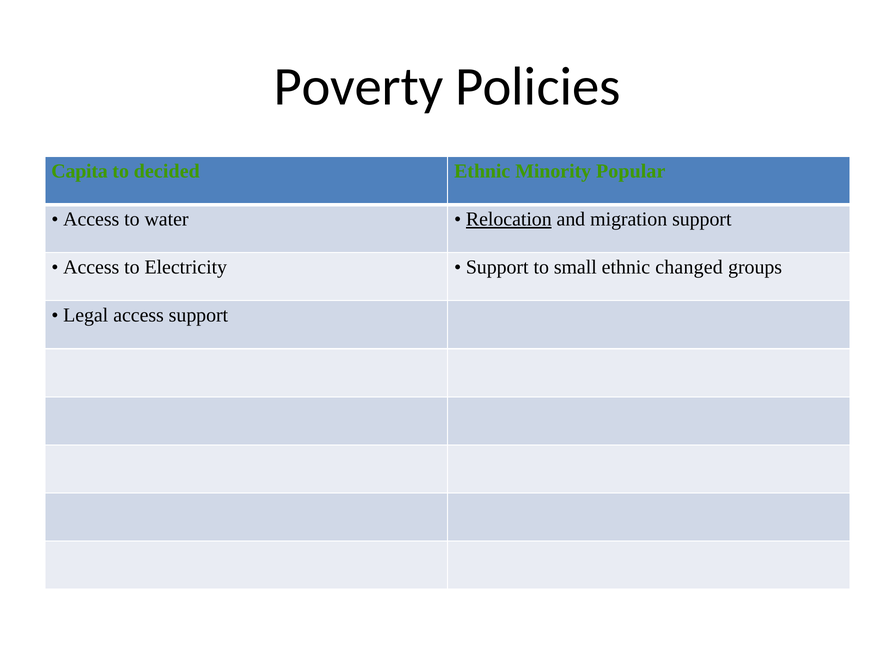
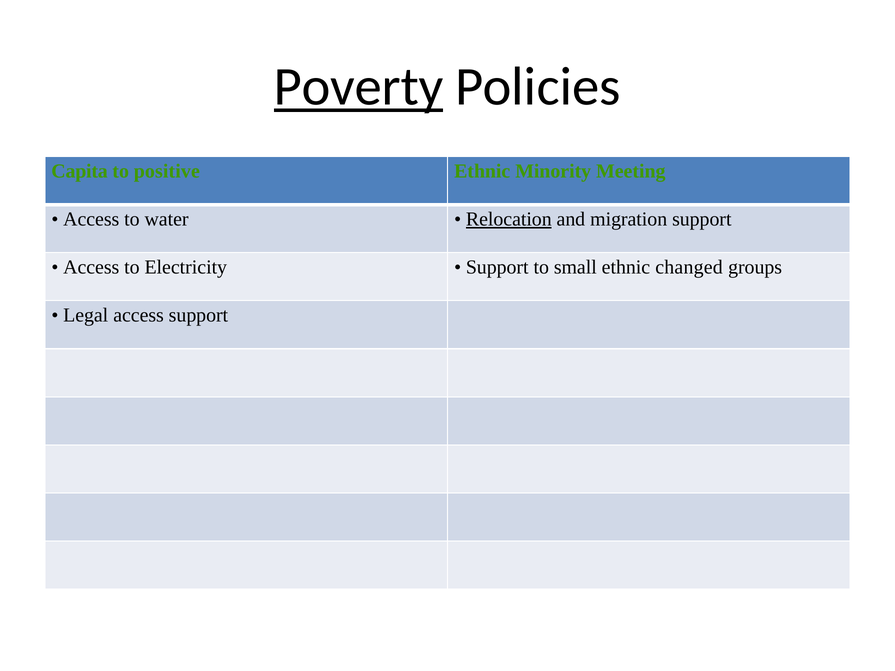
Poverty underline: none -> present (359, 87)
decided: decided -> positive (167, 171)
Popular: Popular -> Meeting (631, 171)
